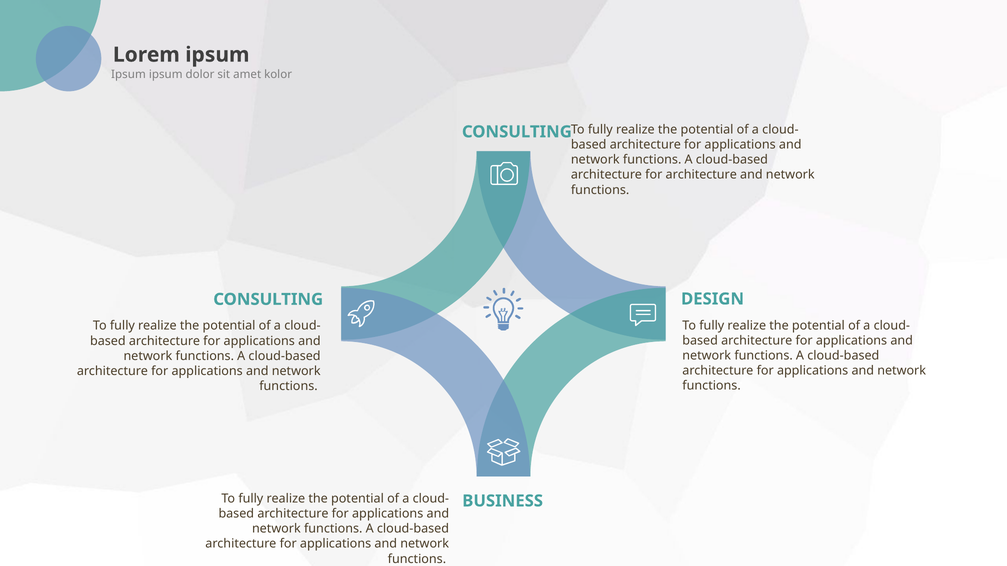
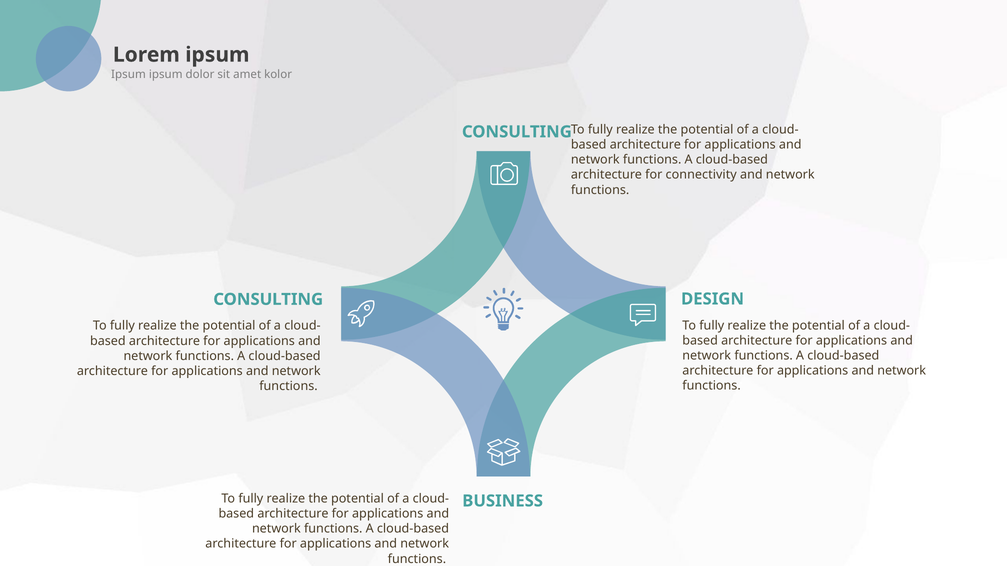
for architecture: architecture -> connectivity (701, 175)
